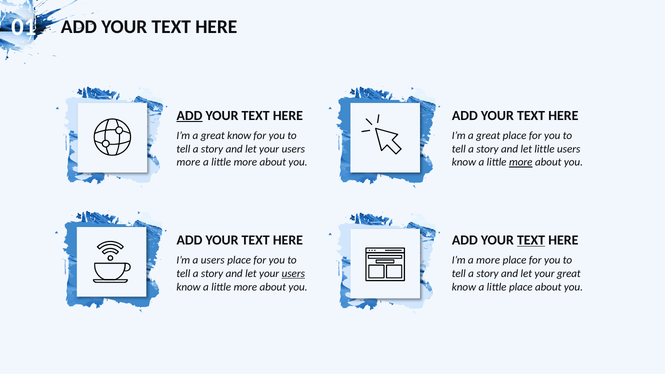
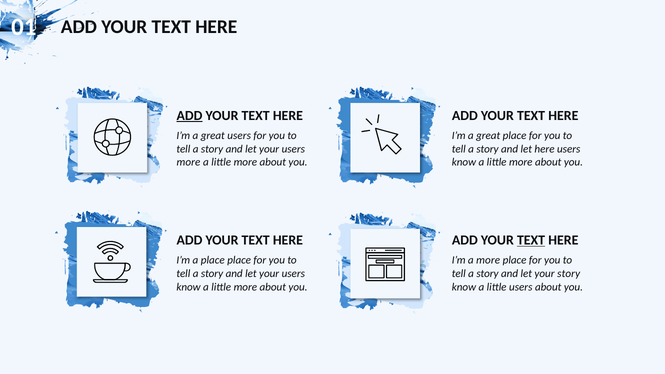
a great know: know -> users (239, 136)
let little: little -> here (545, 149)
more underline: present -> none (521, 162)
a users: users -> place (213, 260)
users underline: present -> none (293, 274)
your great: great -> story (569, 274)
little place: place -> users (521, 287)
